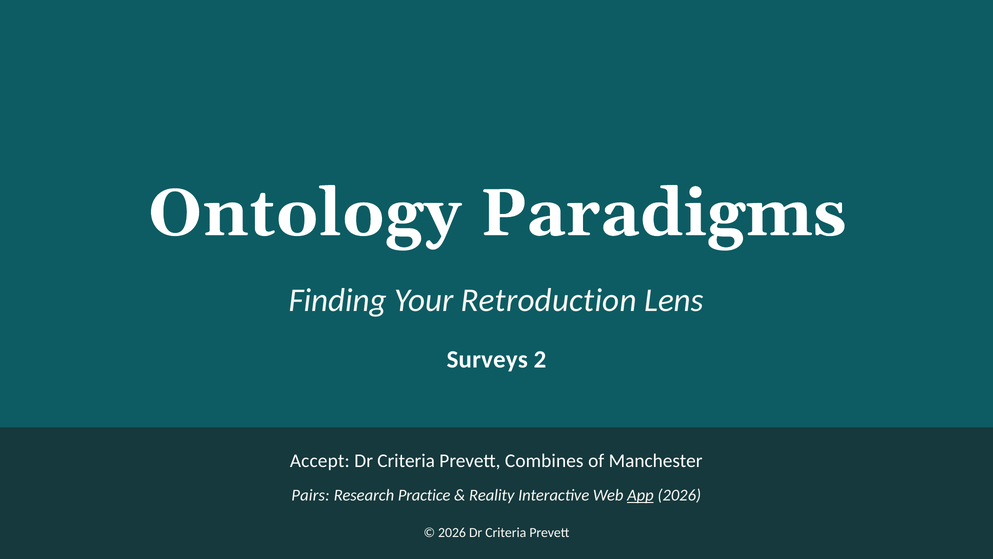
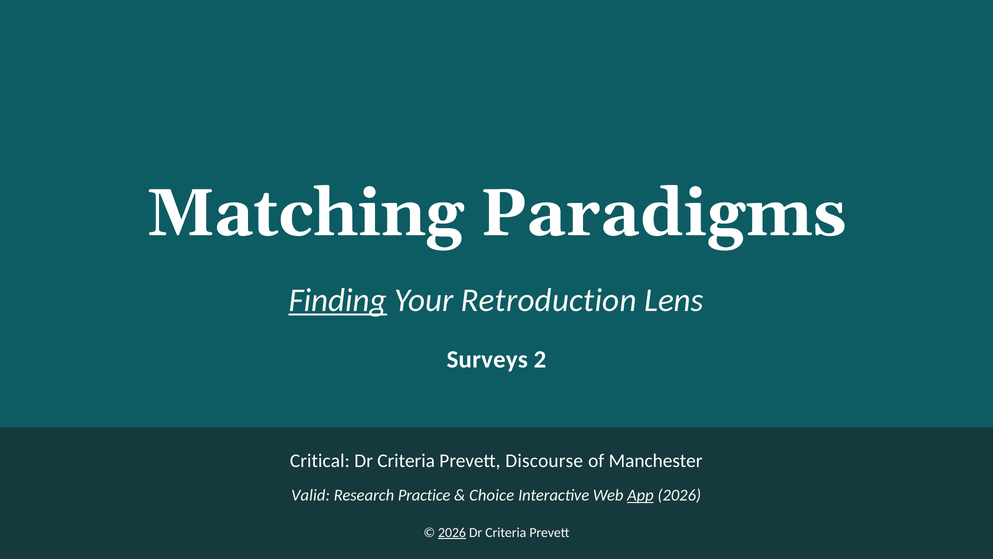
Ontology: Ontology -> Matching (305, 213)
Finding underline: none -> present (338, 300)
Accept: Accept -> Critical (320, 461)
Combines: Combines -> Discourse (544, 461)
Pairs: Pairs -> Valid (311, 495)
Reality: Reality -> Choice (492, 495)
2026 underline: none -> present (452, 532)
